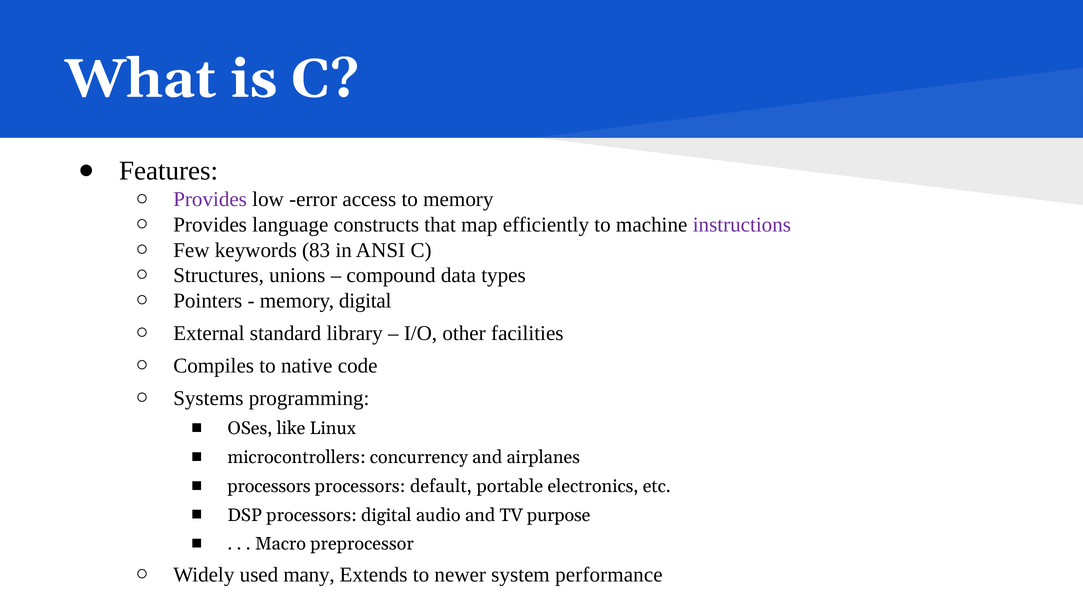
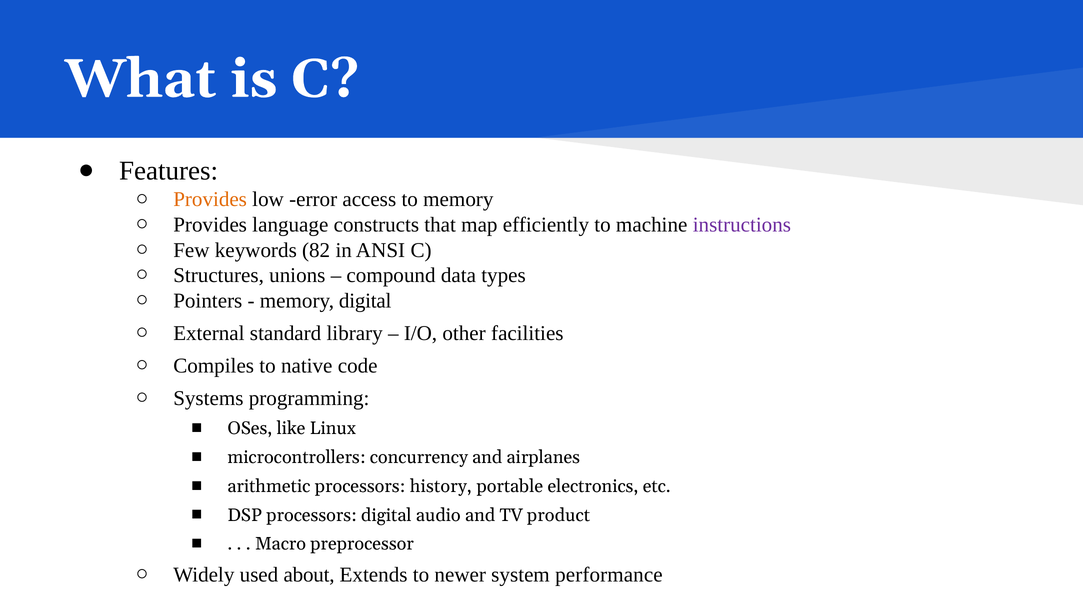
Provides colour: purple -> orange (210, 200)
83: 83 -> 82 (316, 250)
processors: processors -> arithmetic (269, 486)
default: default -> history (441, 486)
purpose: purpose -> product (559, 515)
many: many -> about (309, 575)
